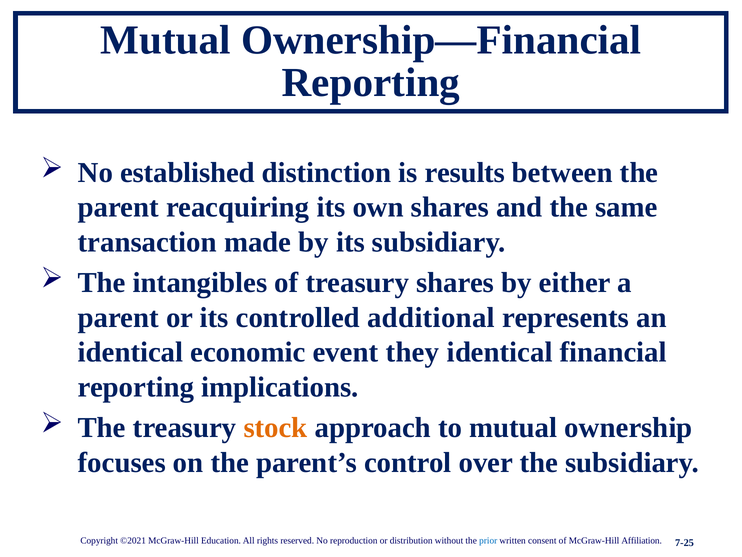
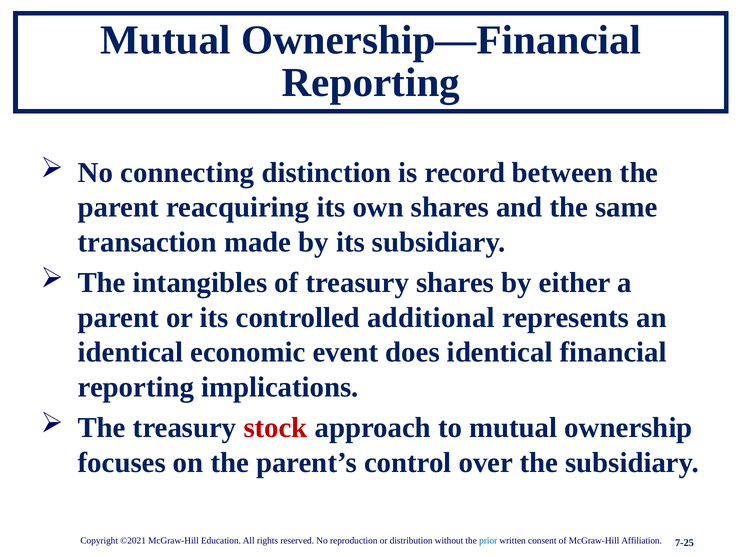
established: established -> connecting (187, 173)
results: results -> record (465, 173)
they: they -> does (413, 352)
stock colour: orange -> red (276, 427)
